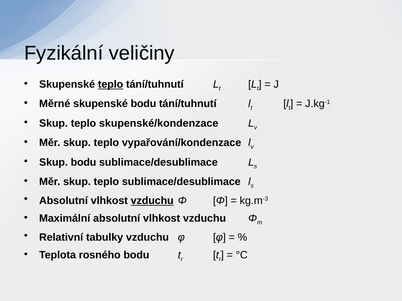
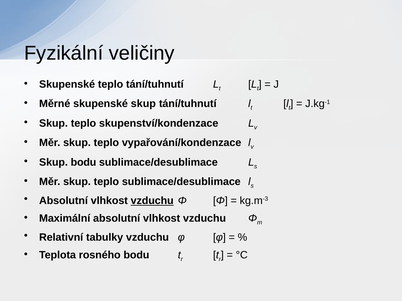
teplo underline: present -> none (111, 84)
skupenské bodu: bodu -> skup (143, 104)
skupenské/kondenzace: skupenské/kondenzace -> skupenství/kondenzace (159, 124)
